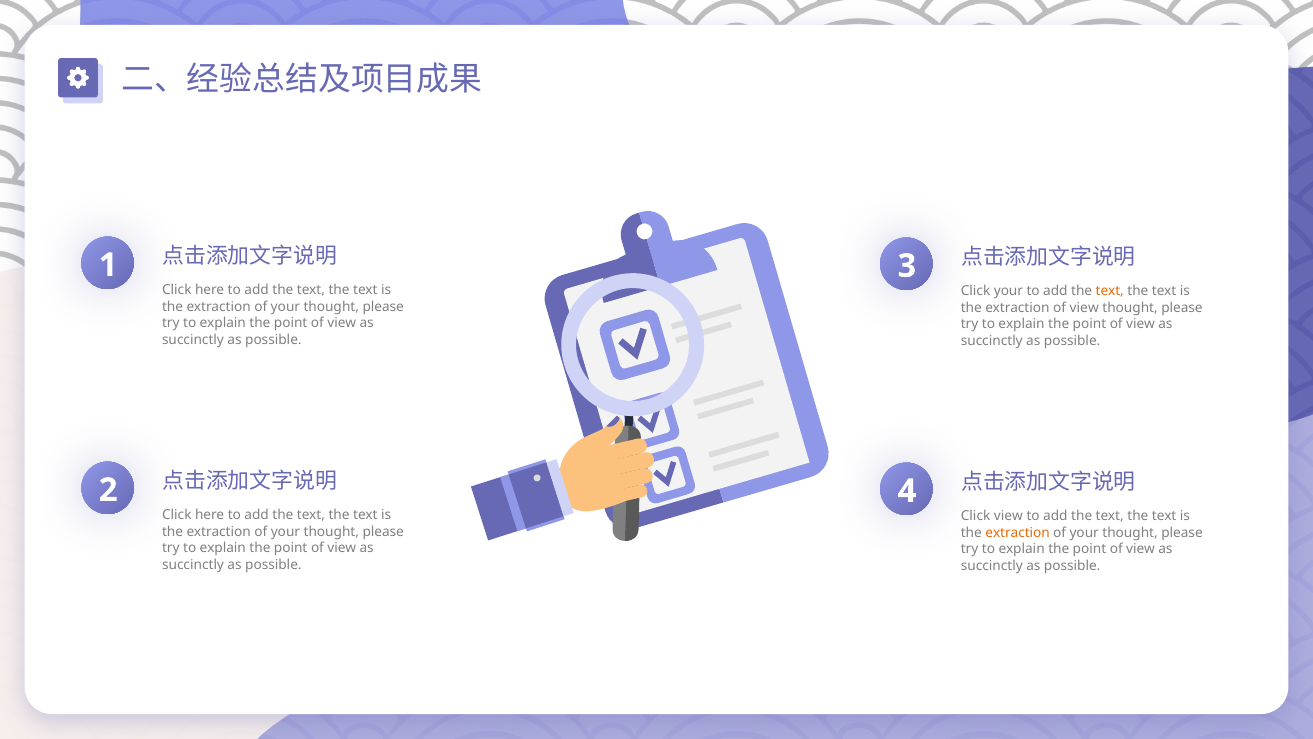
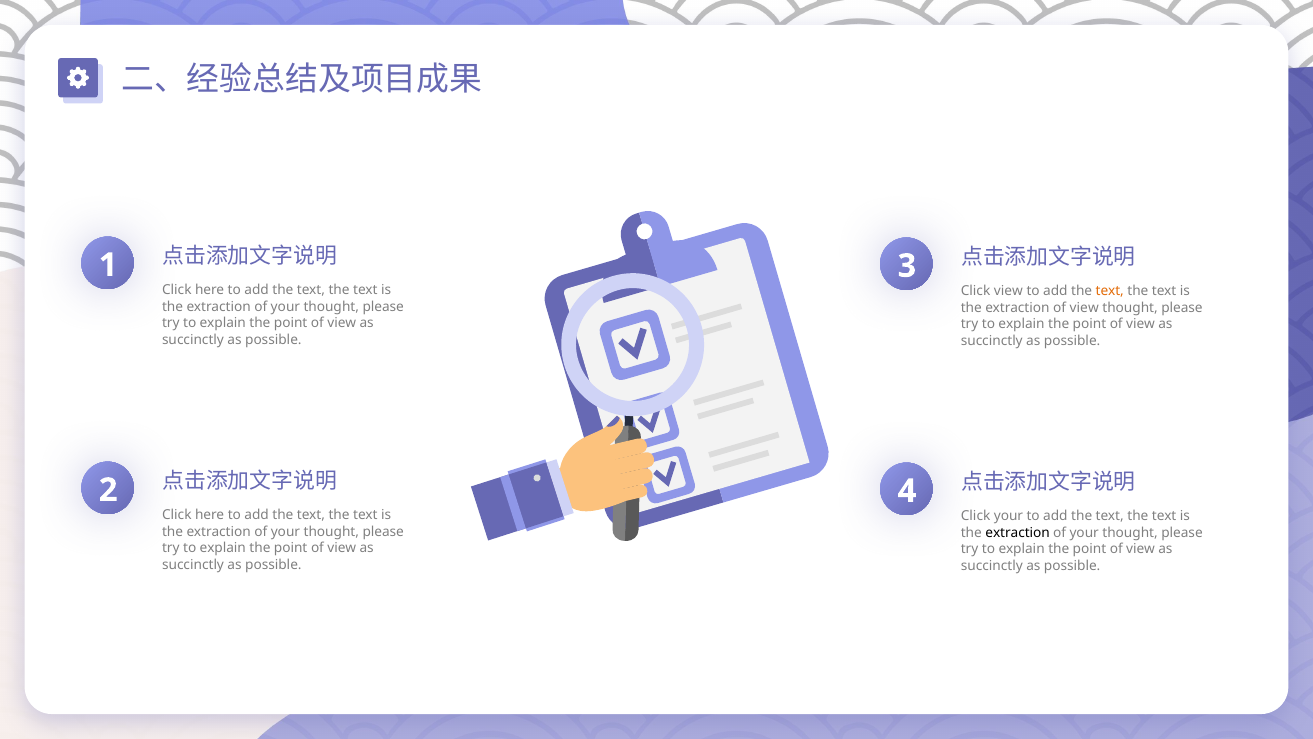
your: your -> view (1008, 291)
view: view -> your (1008, 516)
extraction colour: orange -> black (1018, 532)
